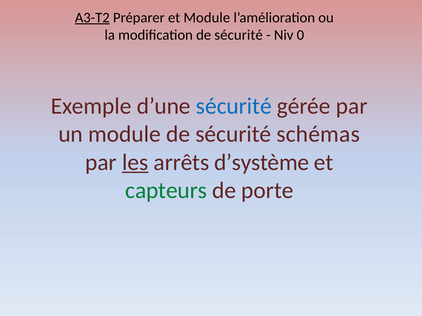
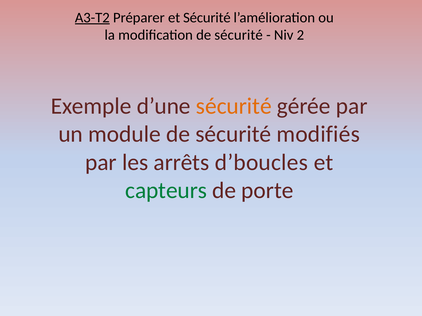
et Module: Module -> Sécurité (207, 18)
0: 0 -> 2 (300, 35)
sécurité colour: blue -> orange (234, 106)
schémas: schémas -> modifiés (318, 134)
les underline: present -> none (135, 163)
d’système: d’système -> d’boucles (261, 163)
